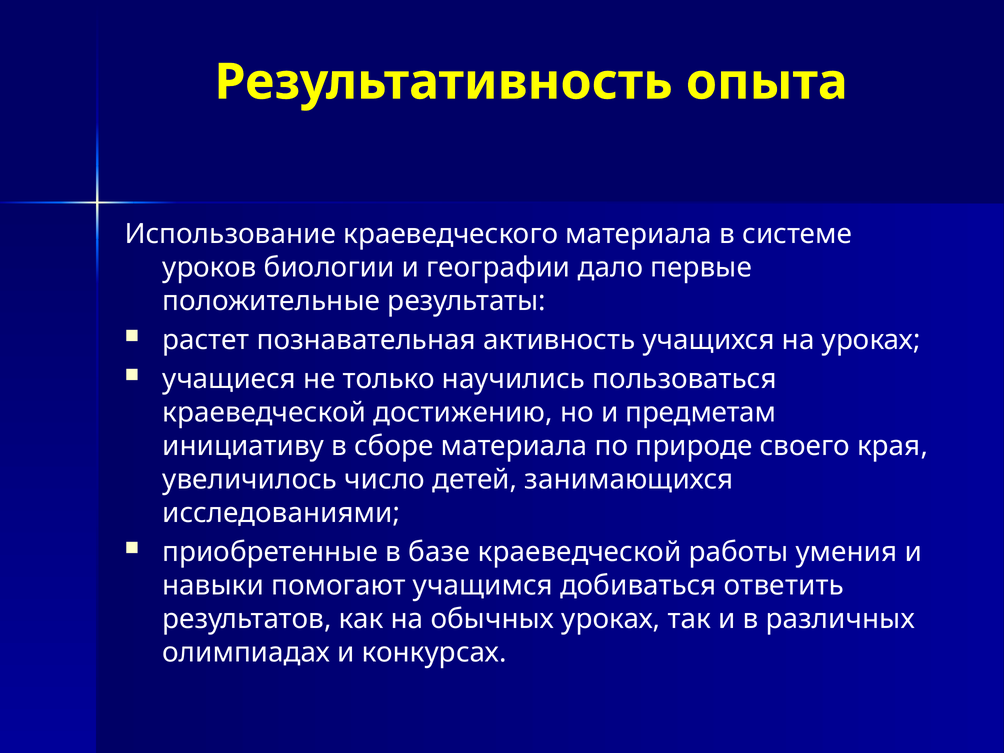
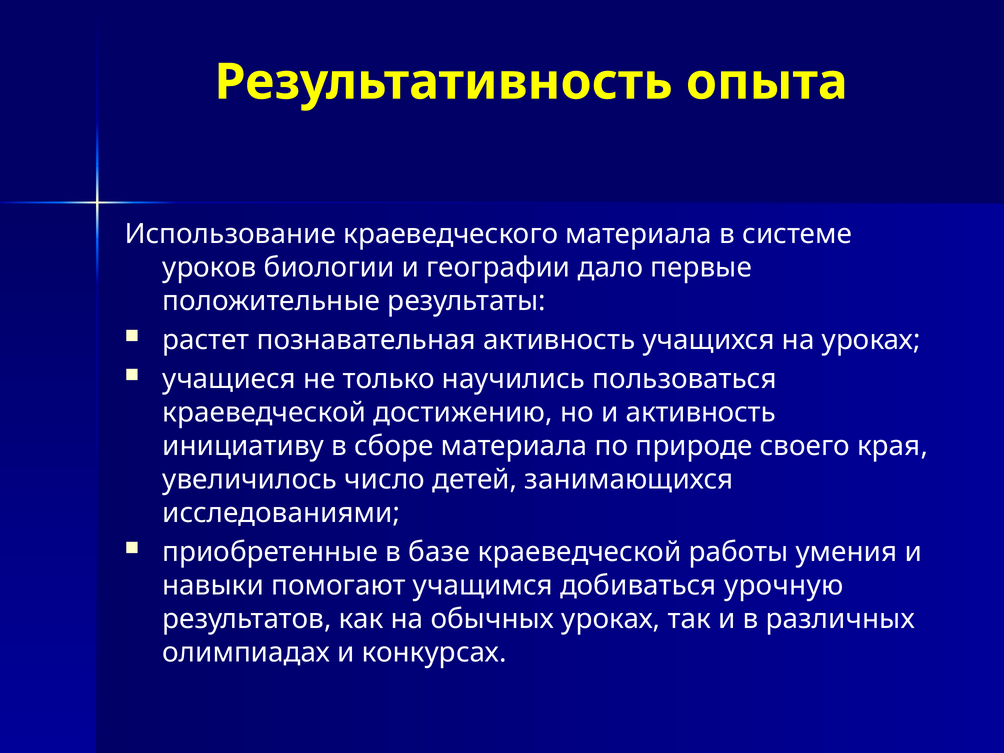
и предметам: предметам -> активность (701, 413)
ответить: ответить -> урочную (784, 586)
